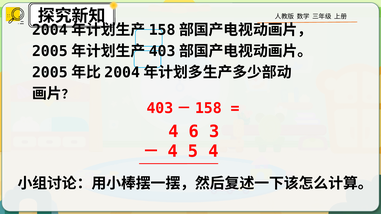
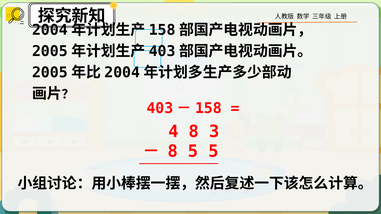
4 6: 6 -> 8 (194, 132)
4: 4 -> 8 (173, 151)
5 4: 4 -> 5 (213, 151)
